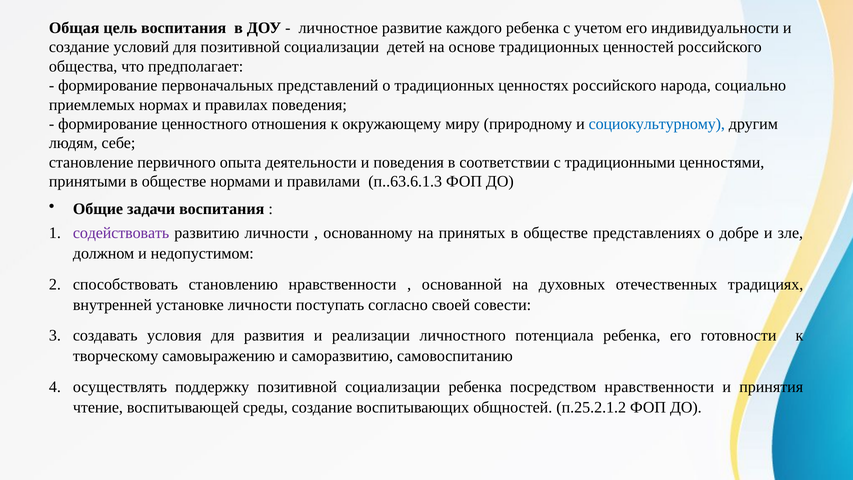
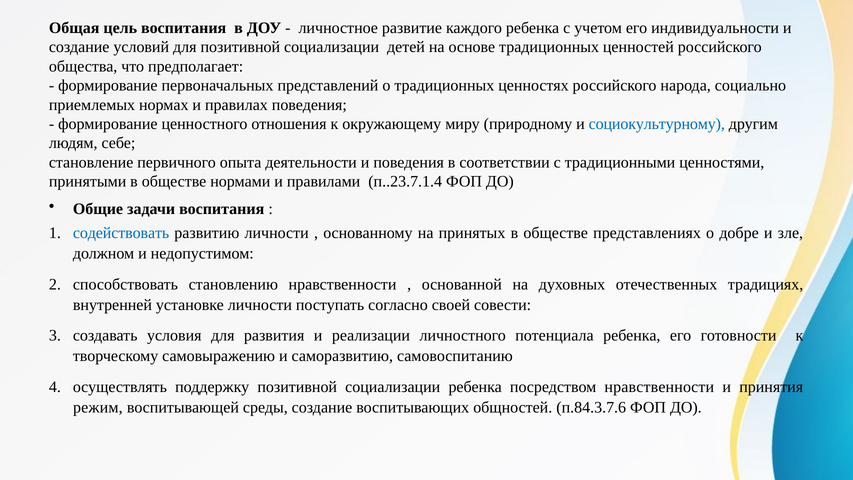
п..63.6.1.3: п..63.6.1.3 -> п..23.7.1.4 (405, 181)
содействовать colour: purple -> blue (121, 233)
чтение: чтение -> режим (98, 407)
п.25.2.1.2: п.25.2.1.2 -> п.84.3.7.6 (591, 407)
